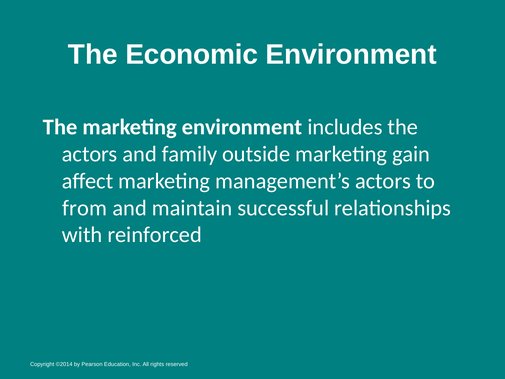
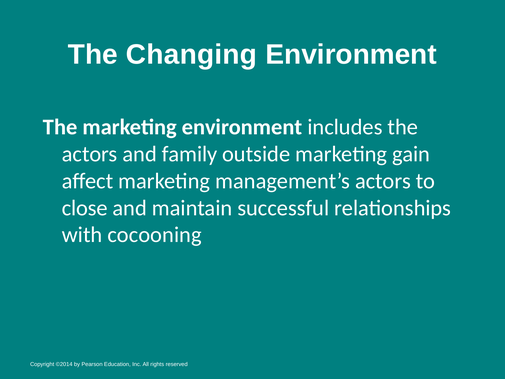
Economic: Economic -> Changing (191, 55)
from: from -> close (85, 208)
reinforced: reinforced -> cocooning (155, 235)
